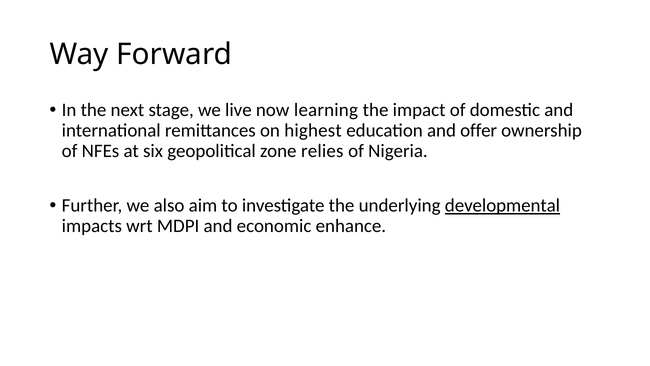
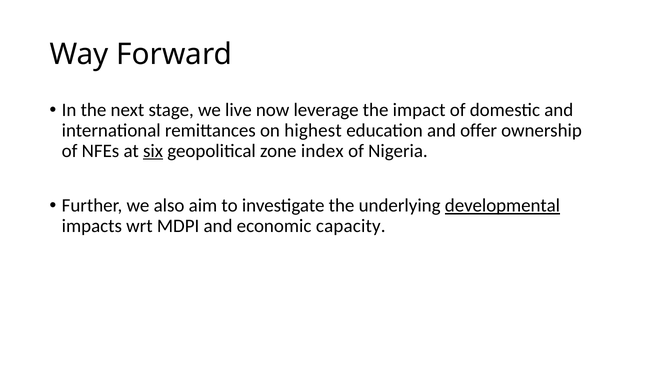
learning: learning -> leverage (326, 110)
six underline: none -> present (153, 151)
relies: relies -> index (322, 151)
enhance: enhance -> capacity (351, 226)
